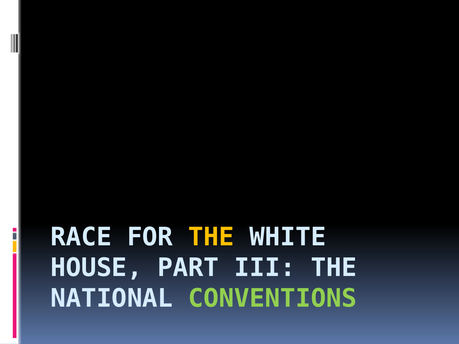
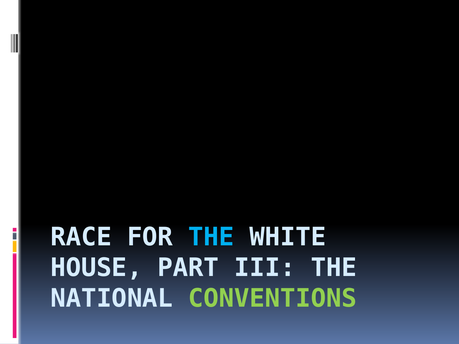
THE colour: yellow -> light blue (211, 237)
